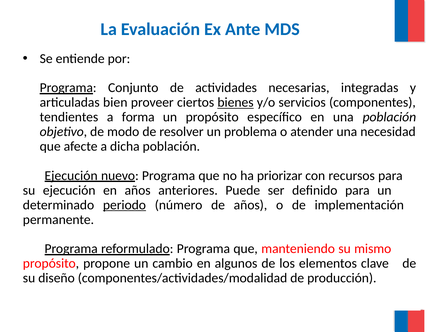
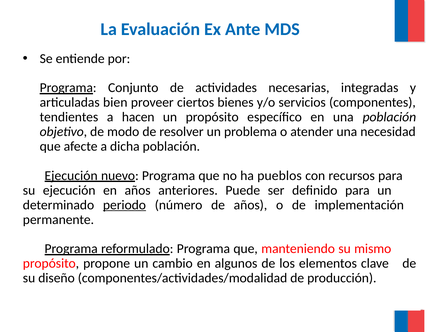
bienes underline: present -> none (236, 103)
forma: forma -> hacen (138, 117)
priorizar: priorizar -> pueblos (280, 176)
